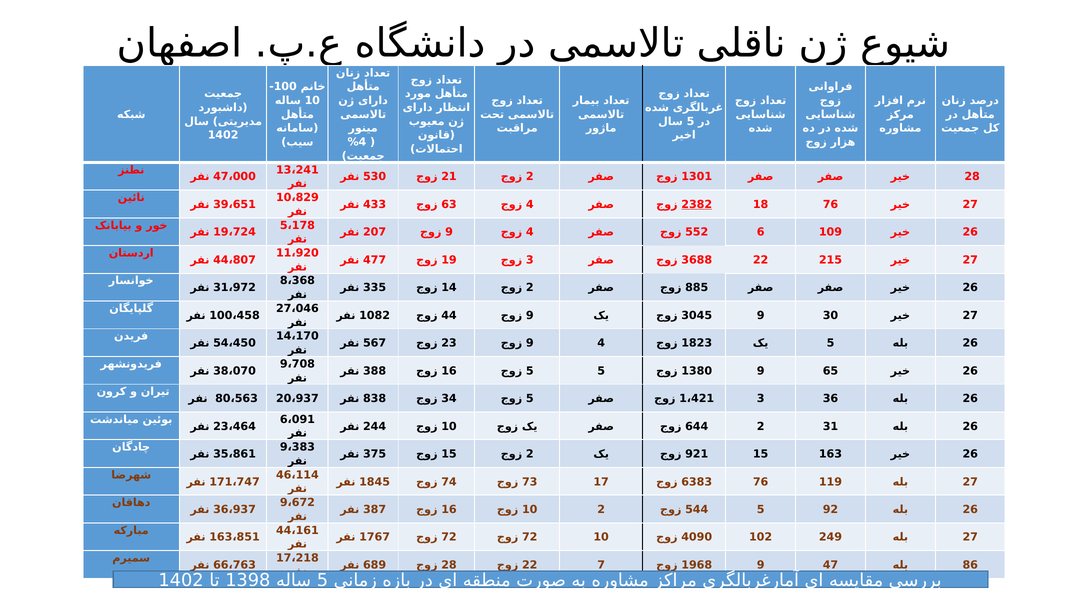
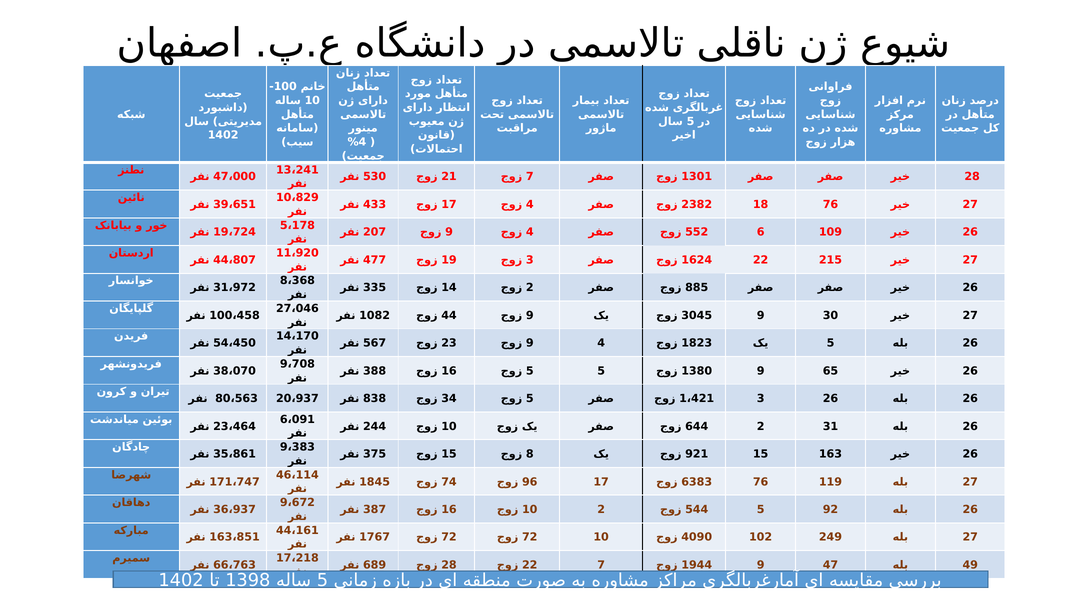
2: 2 -> 7 (530, 177)
63: 63 -> 17 (449, 204)
2382 underline: present -> none (697, 204)
3688: 3688 -> 1624 (697, 260)
3 36: 36 -> 26 (831, 398)
2: 2 -> 8 (530, 454)
73: 73 -> 96 (530, 482)
1968: 1968 -> 1944 (697, 565)
86: 86 -> 49 (970, 565)
